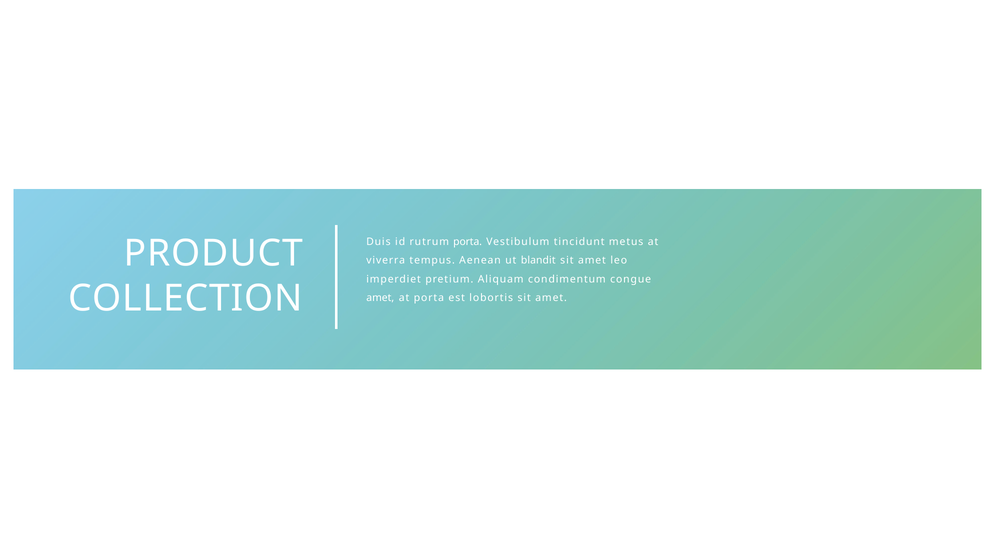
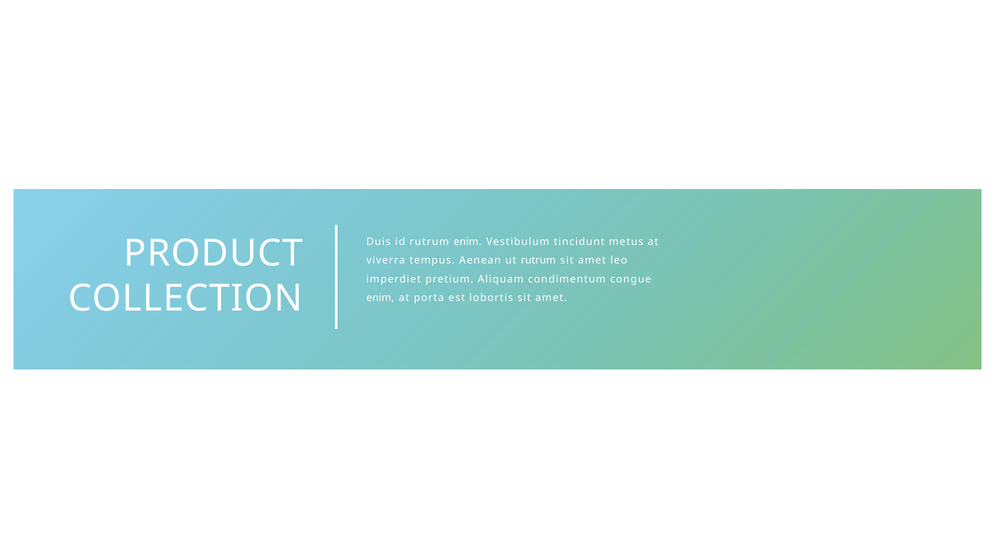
rutrum porta: porta -> enim (468, 242)
ut blandit: blandit -> rutrum (538, 260)
amet: amet -> enim (380, 298)
